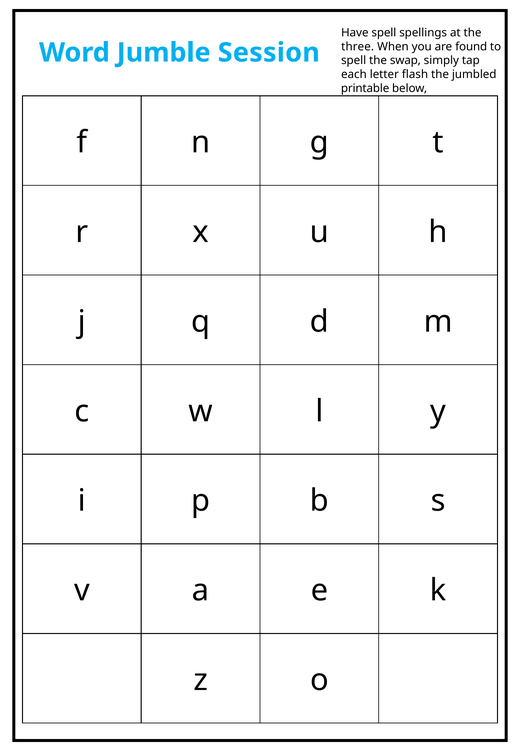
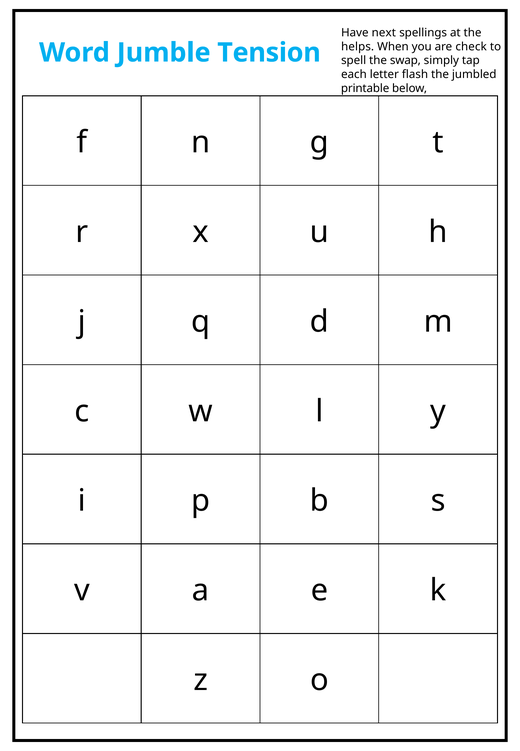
Have spell: spell -> next (384, 33)
three: three -> helps (358, 47)
found: found -> check (471, 47)
Session: Session -> Tension (269, 53)
